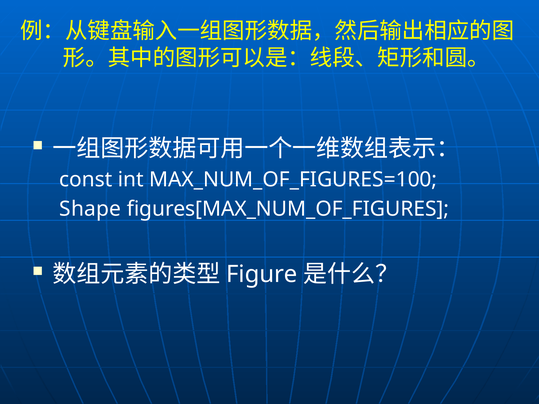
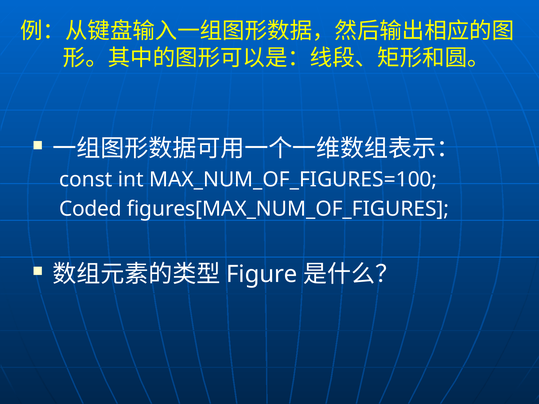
Shape: Shape -> Coded (90, 209)
